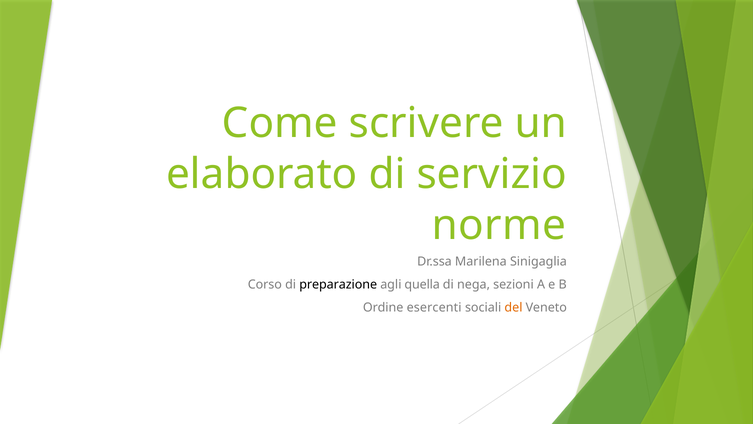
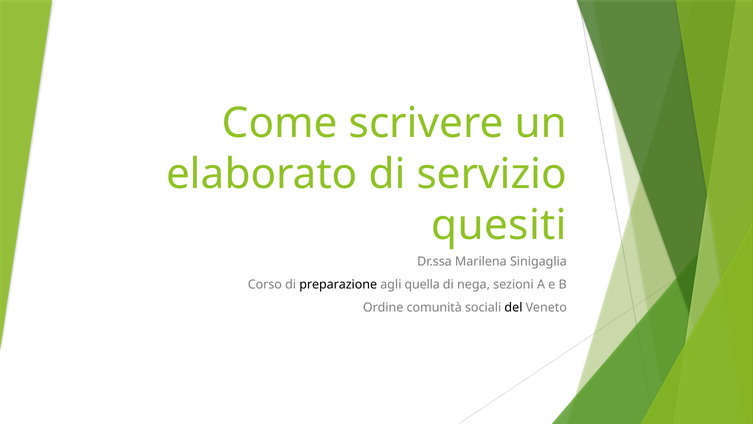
norme: norme -> quesiti (499, 225)
esercenti: esercenti -> comunità (434, 307)
del colour: orange -> black (513, 307)
